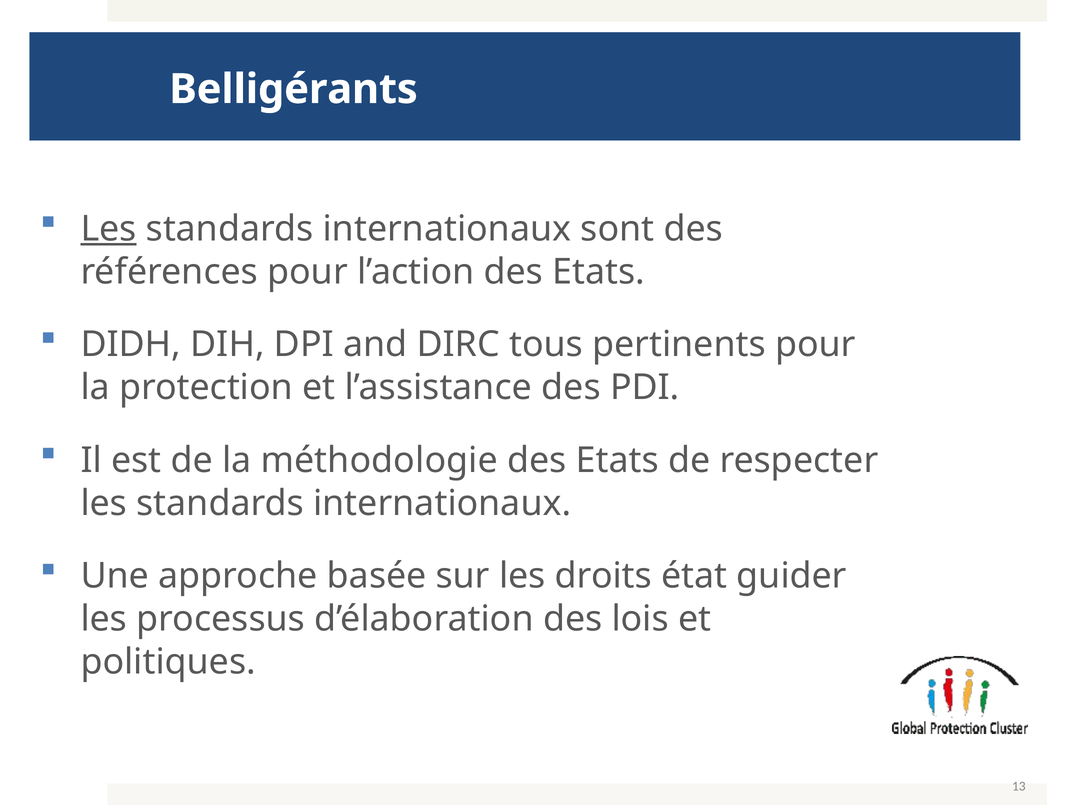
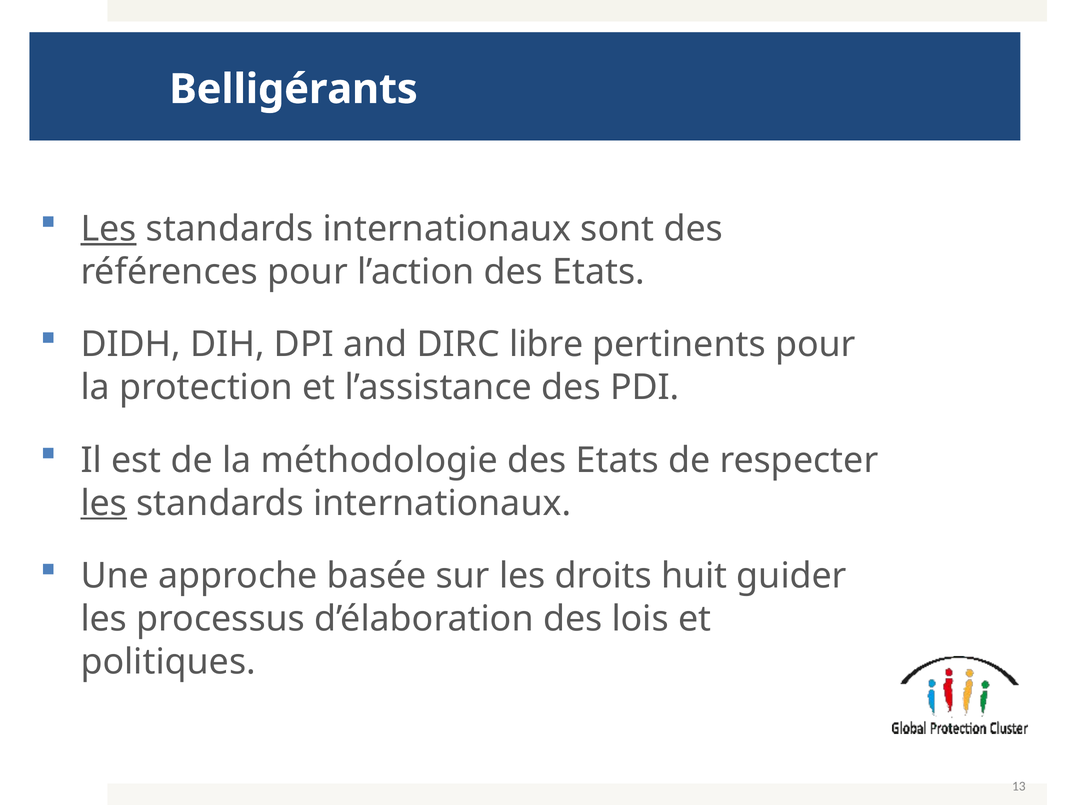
tous: tous -> libre (546, 345)
les underline: none -> present (104, 504)
état: état -> huit (694, 576)
